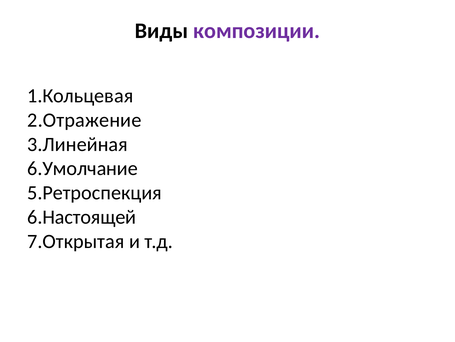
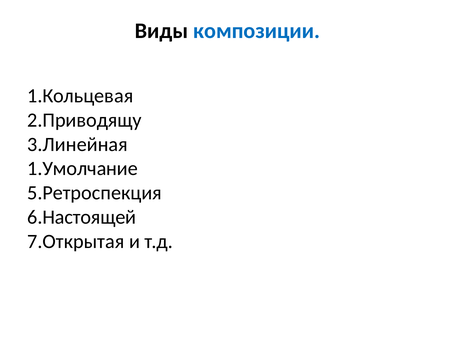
композиции colour: purple -> blue (257, 31)
2.Отражение: 2.Отражение -> 2.Приводящу (84, 120)
6.Умолчание: 6.Умолчание -> 1.Умолчание (83, 168)
